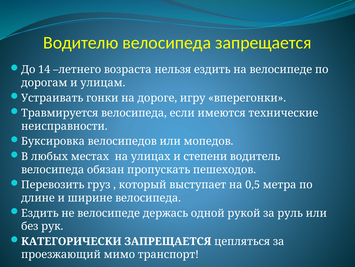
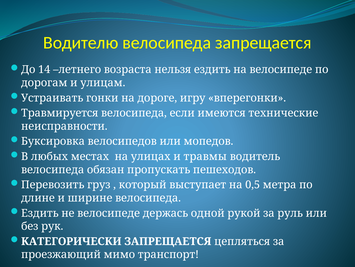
степени: степени -> травмы (205, 156)
